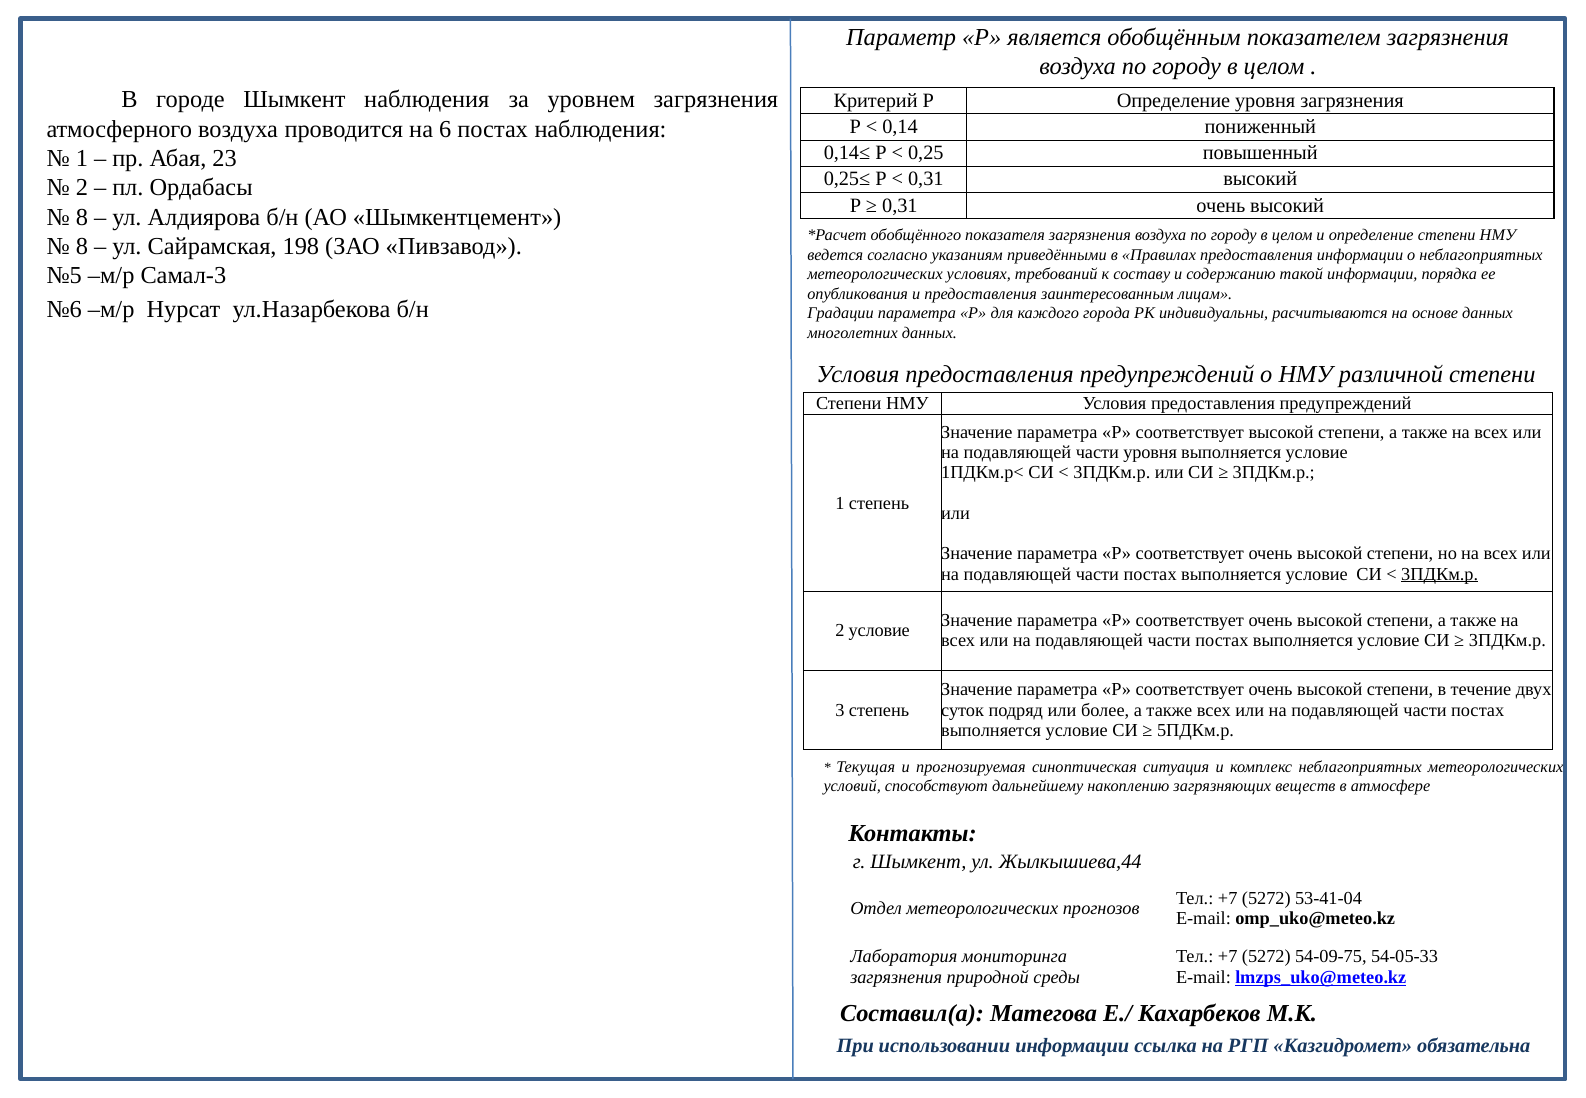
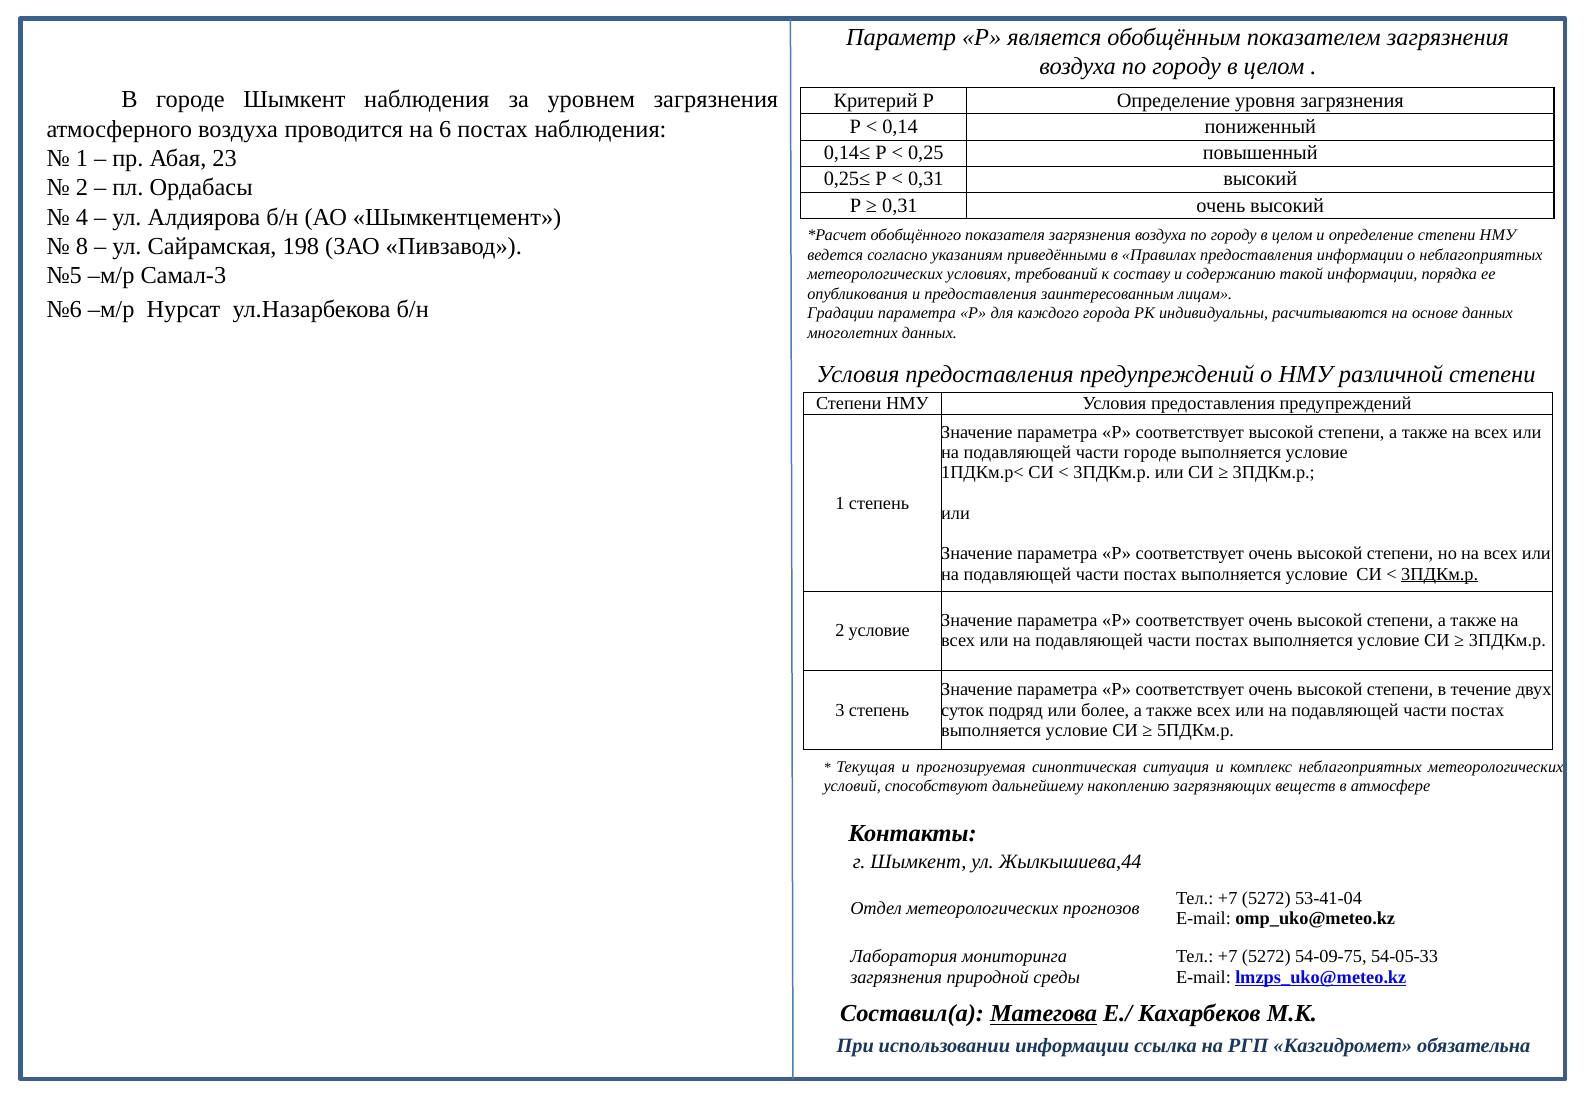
8: 8 -> 4 (82, 217)
части уровня: уровня -> городе (1150, 452)
Матегова underline: none -> present (1044, 1014)
